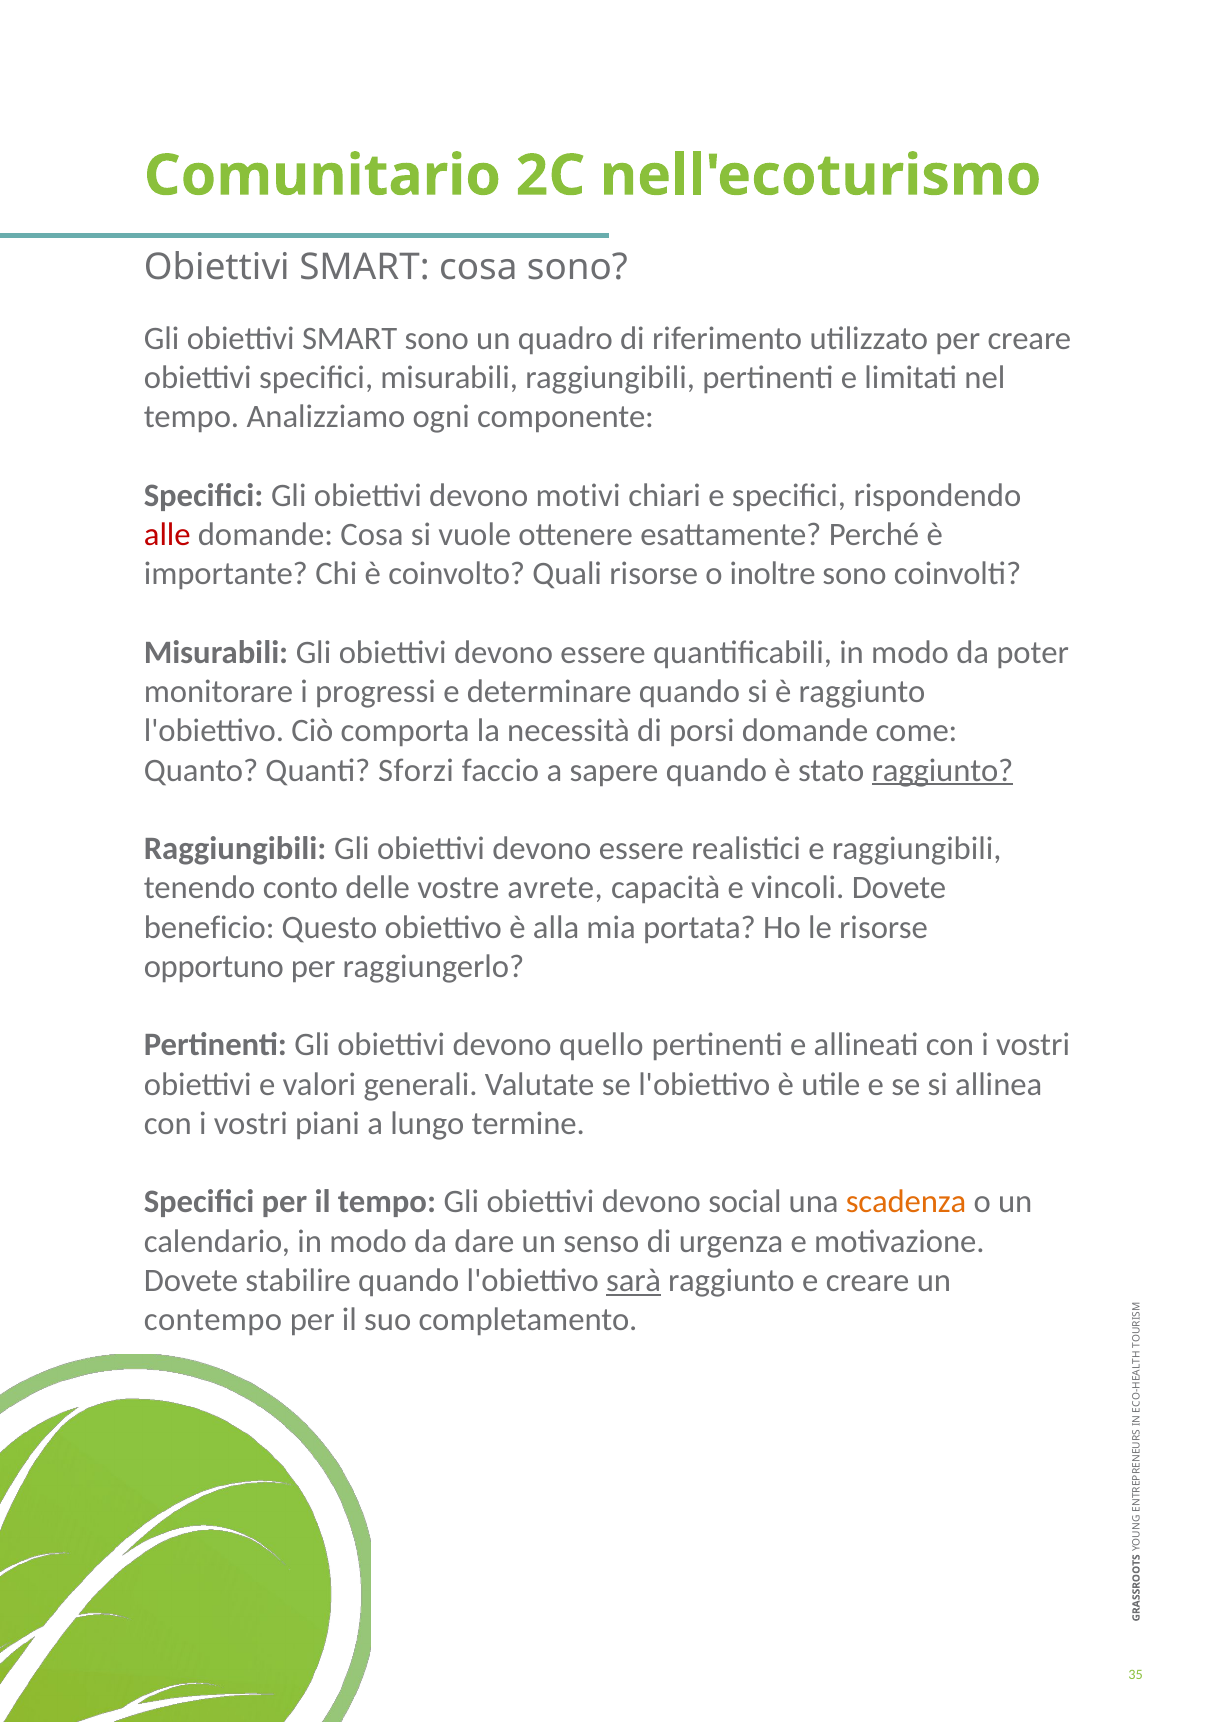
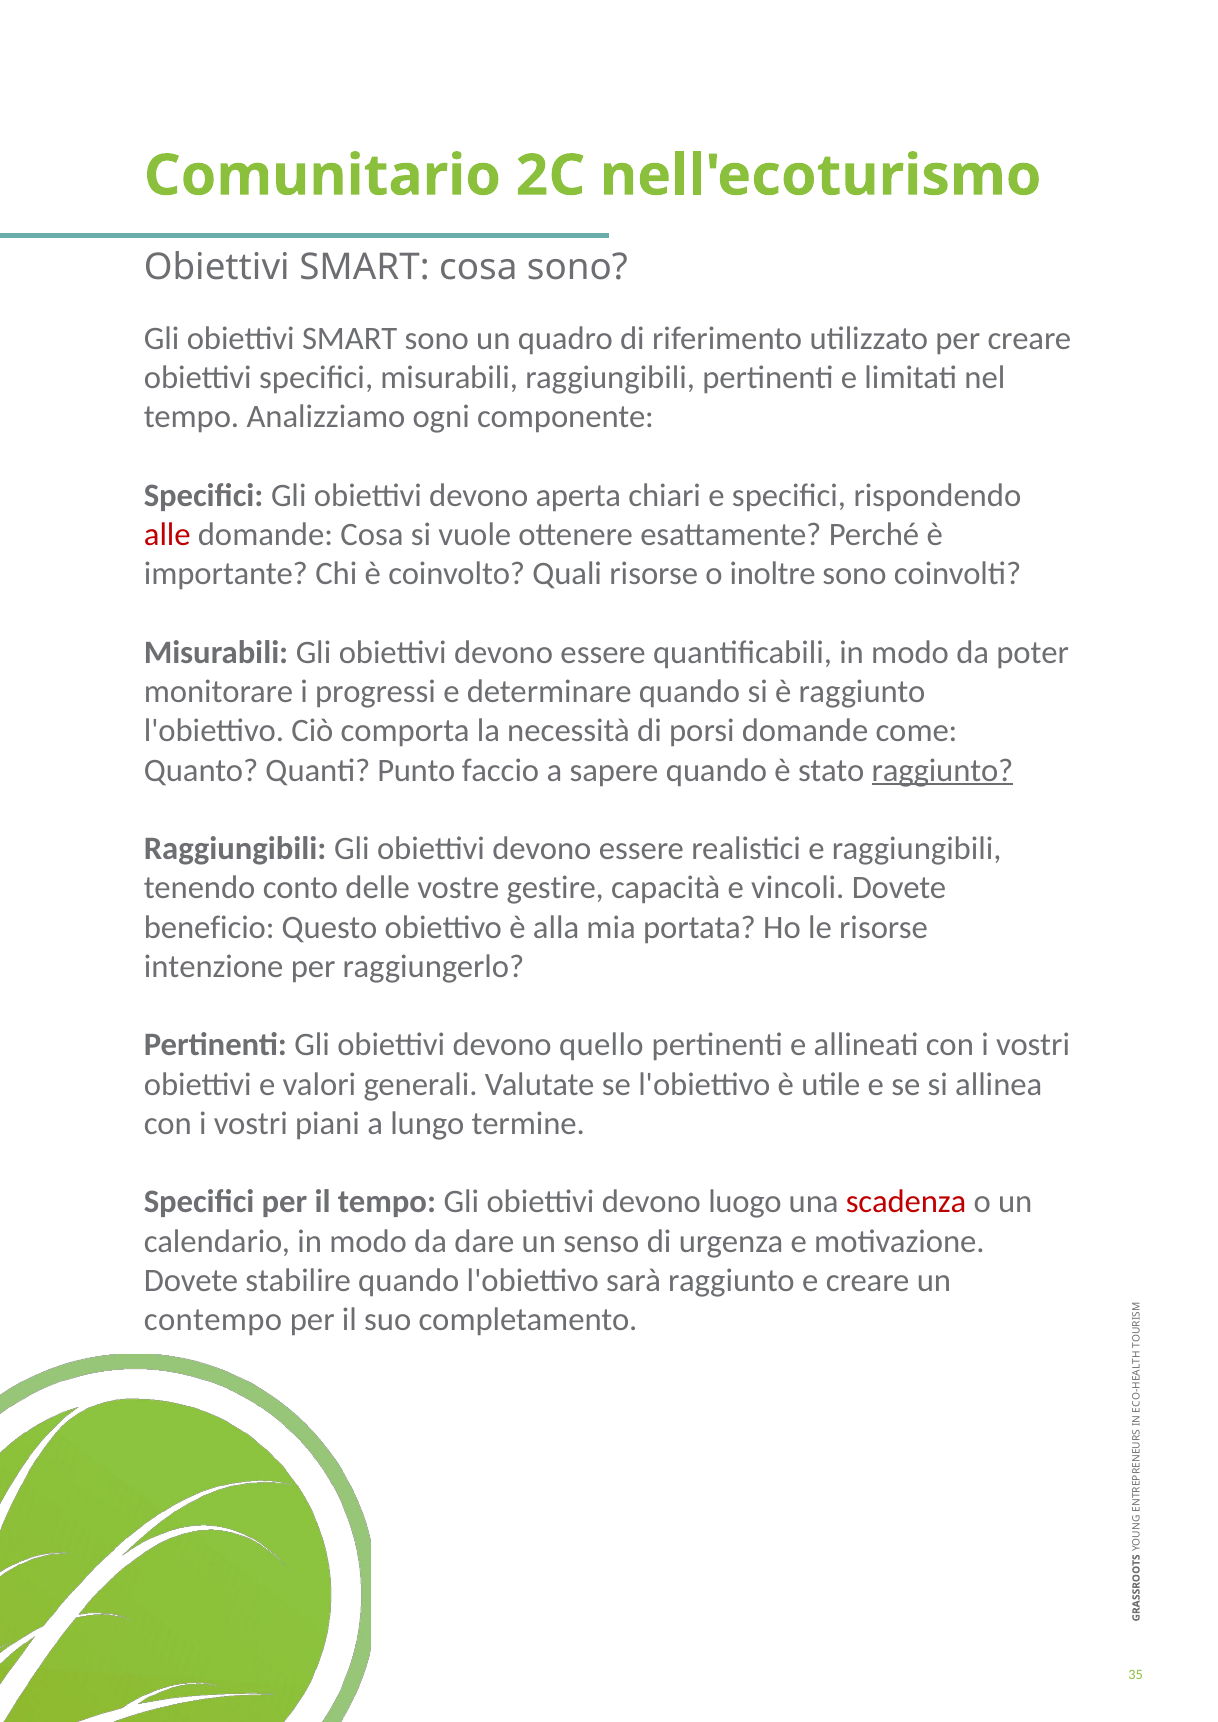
motivi: motivi -> aperta (578, 496)
Sforzi: Sforzi -> Punto (416, 771)
avrete: avrete -> gestire (555, 888)
opportuno: opportuno -> intenzione (214, 967)
social: social -> luogo (745, 1203)
scadenza colour: orange -> red (906, 1203)
sarà underline: present -> none (634, 1281)
